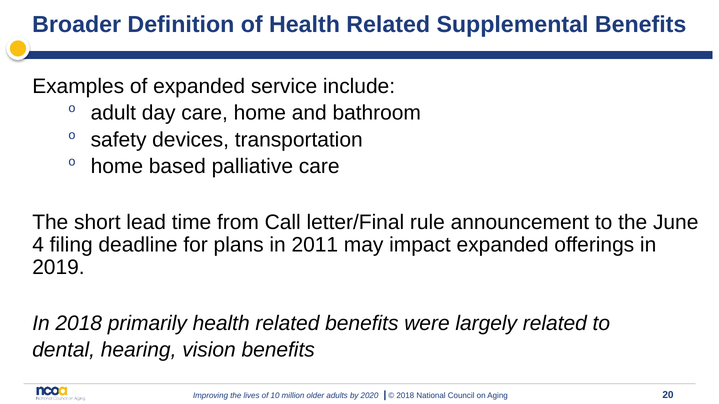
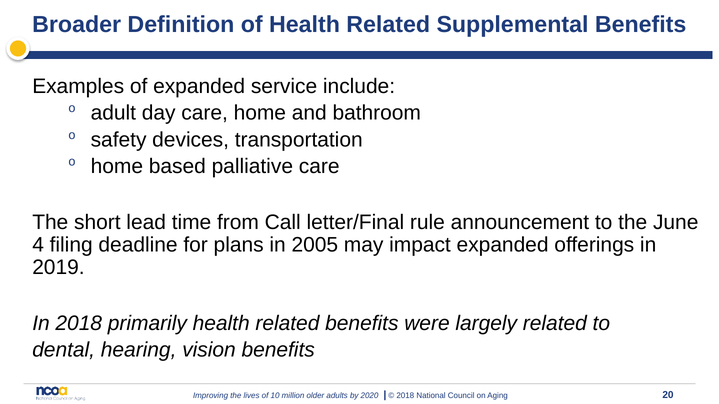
2011: 2011 -> 2005 (315, 245)
